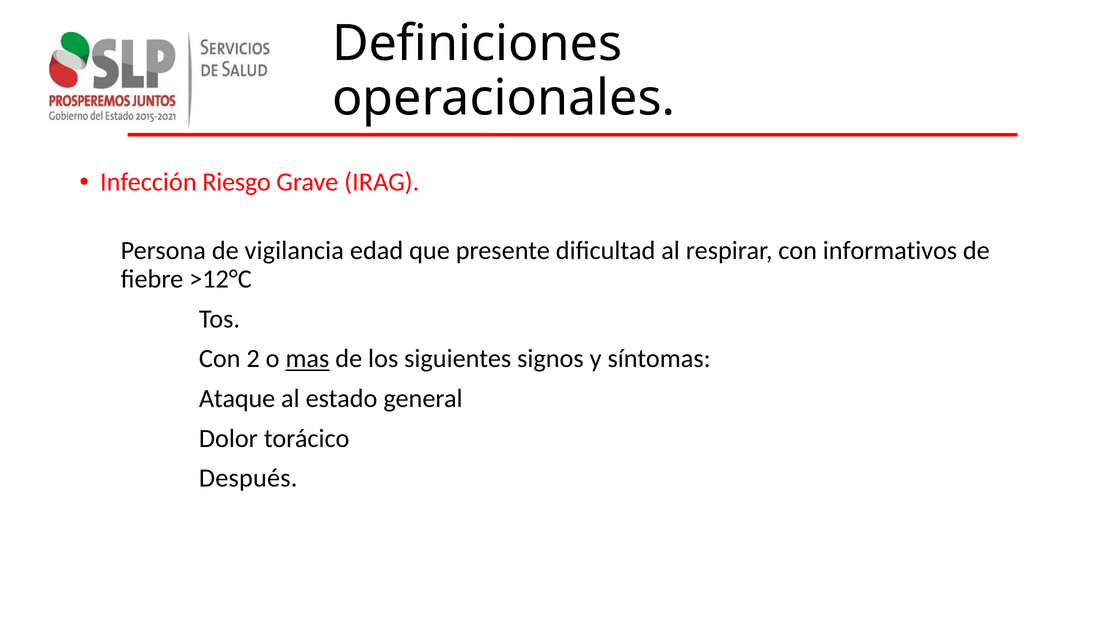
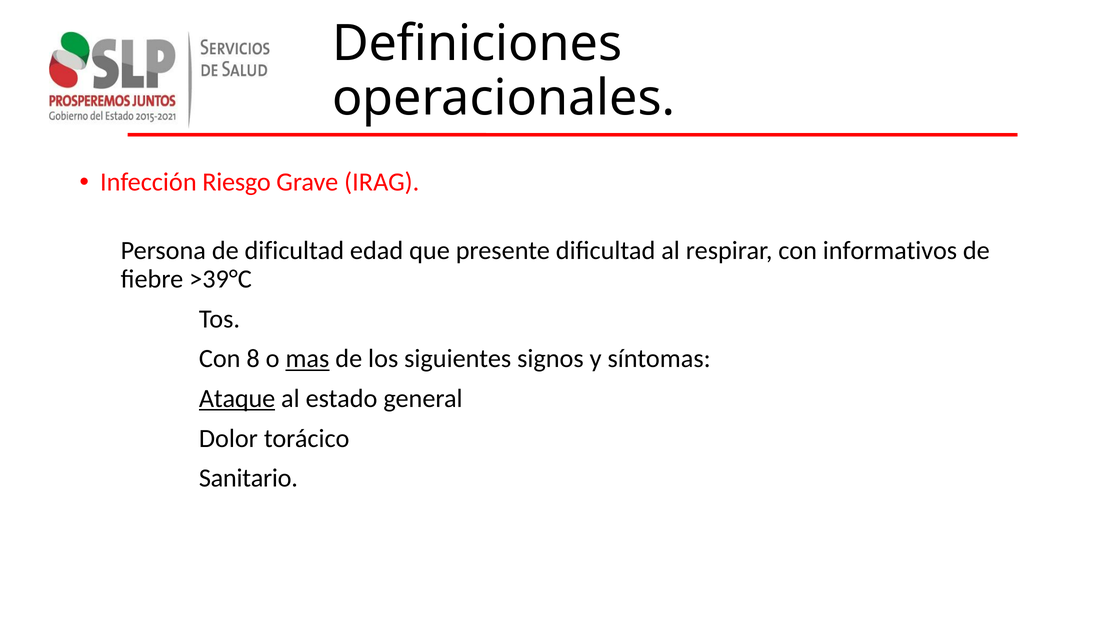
de vigilancia: vigilancia -> dificultad (294, 251)
>12°C: >12°C -> >39°C (221, 279)
2: 2 -> 8 (253, 359)
Ataque underline: none -> present (237, 399)
Después: Después -> Sanitario (248, 478)
